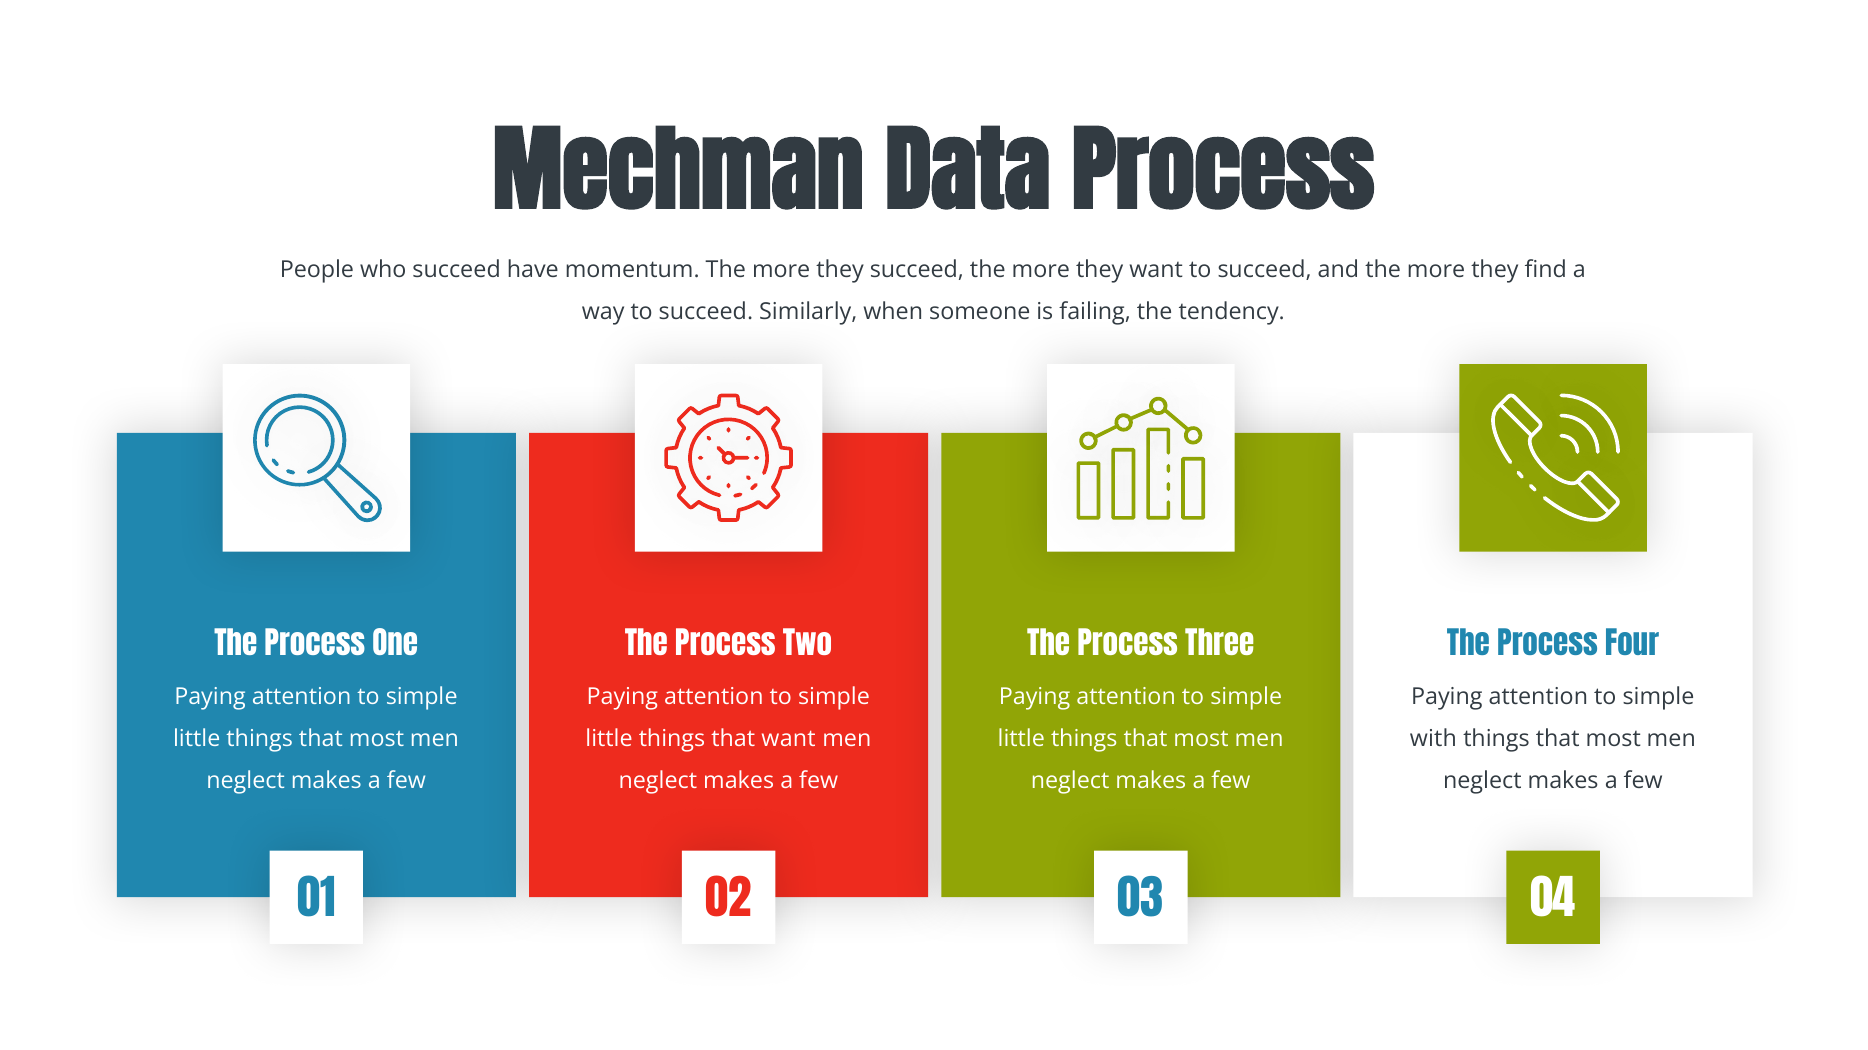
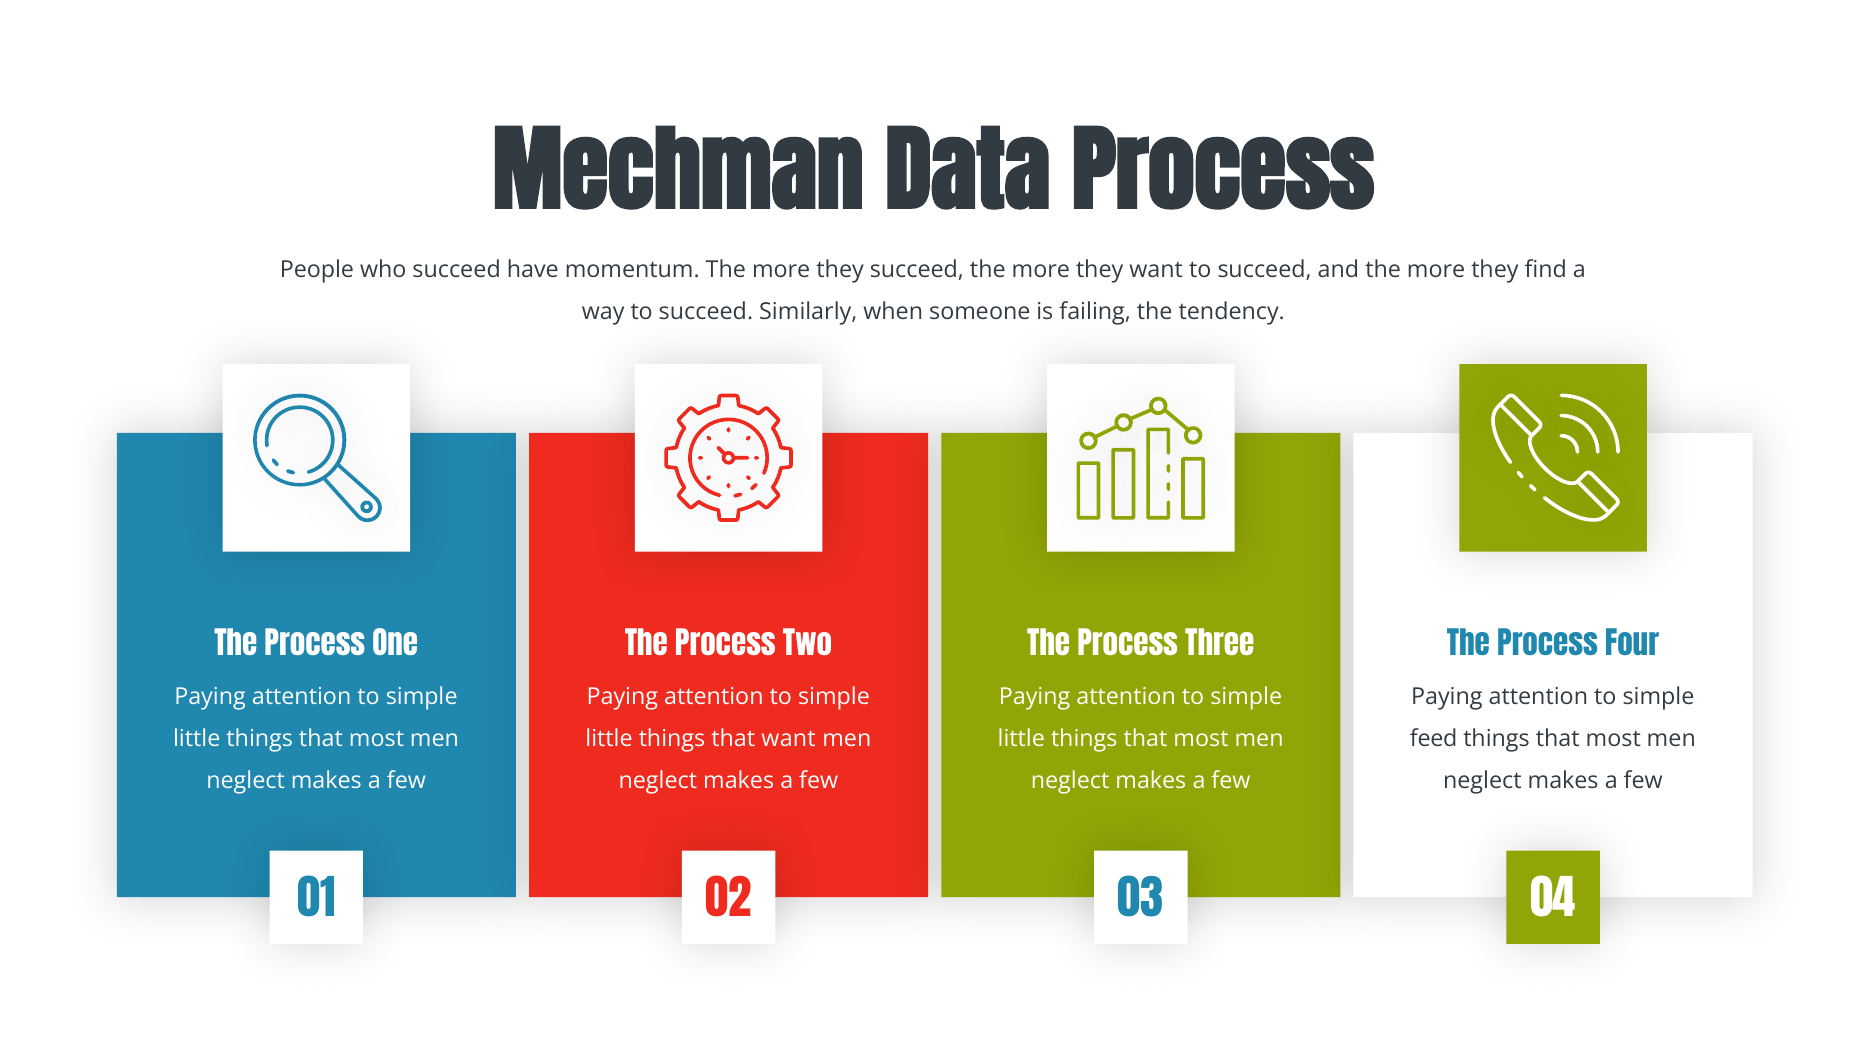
with: with -> feed (1434, 740)
